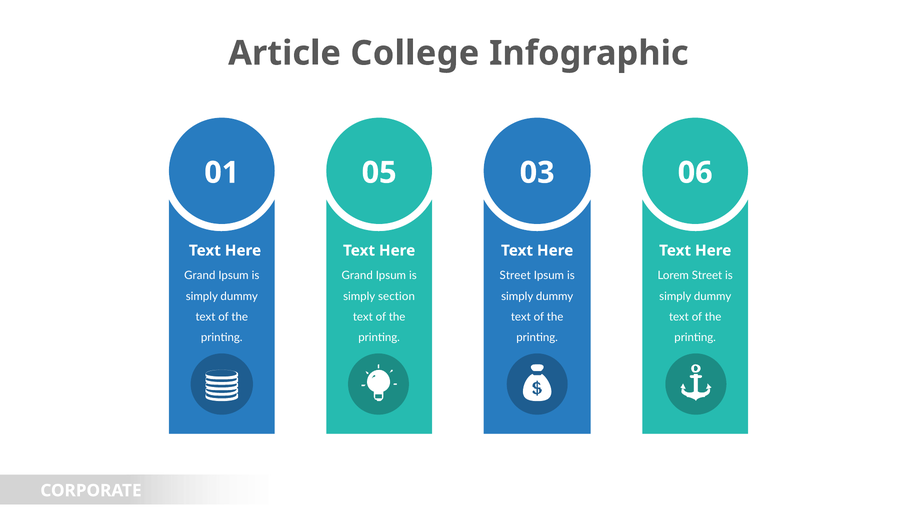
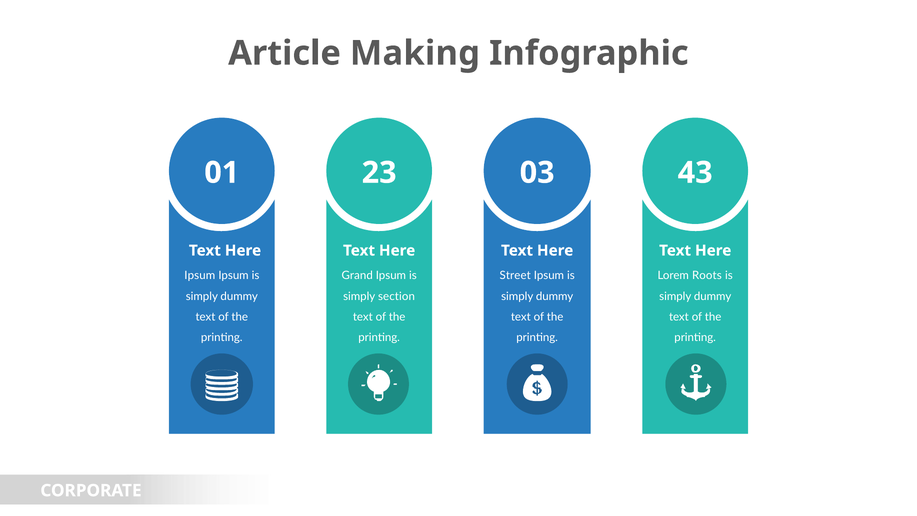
College: College -> Making (415, 53)
05: 05 -> 23 (379, 173)
06: 06 -> 43 (695, 173)
Grand: Grand -> Ipsum (200, 276)
Lorem Street: Street -> Roots (707, 276)
